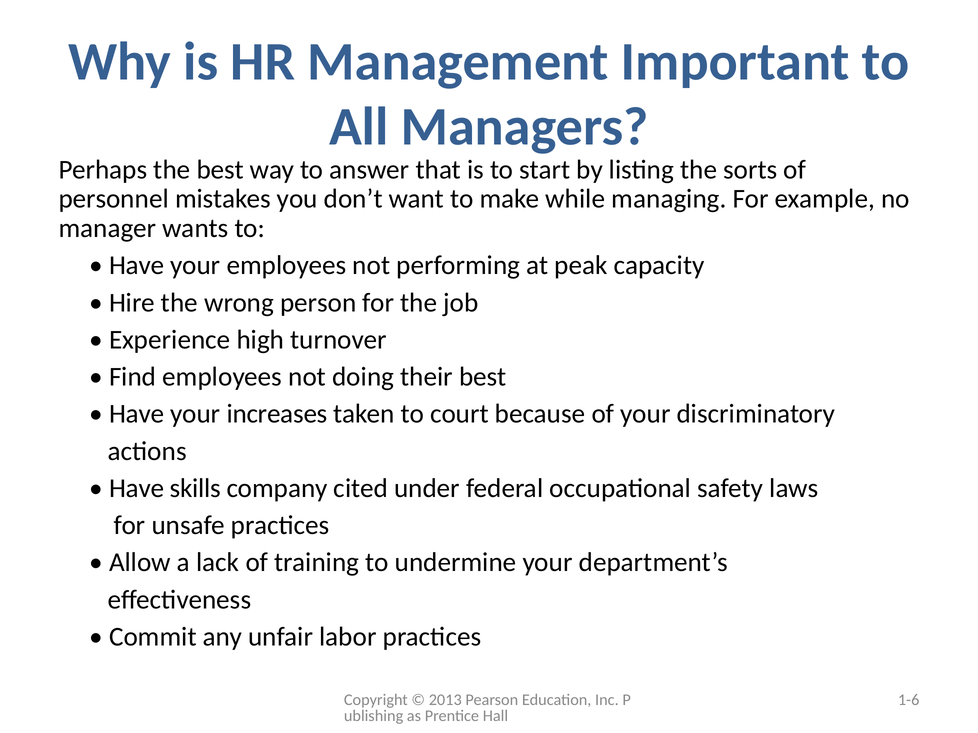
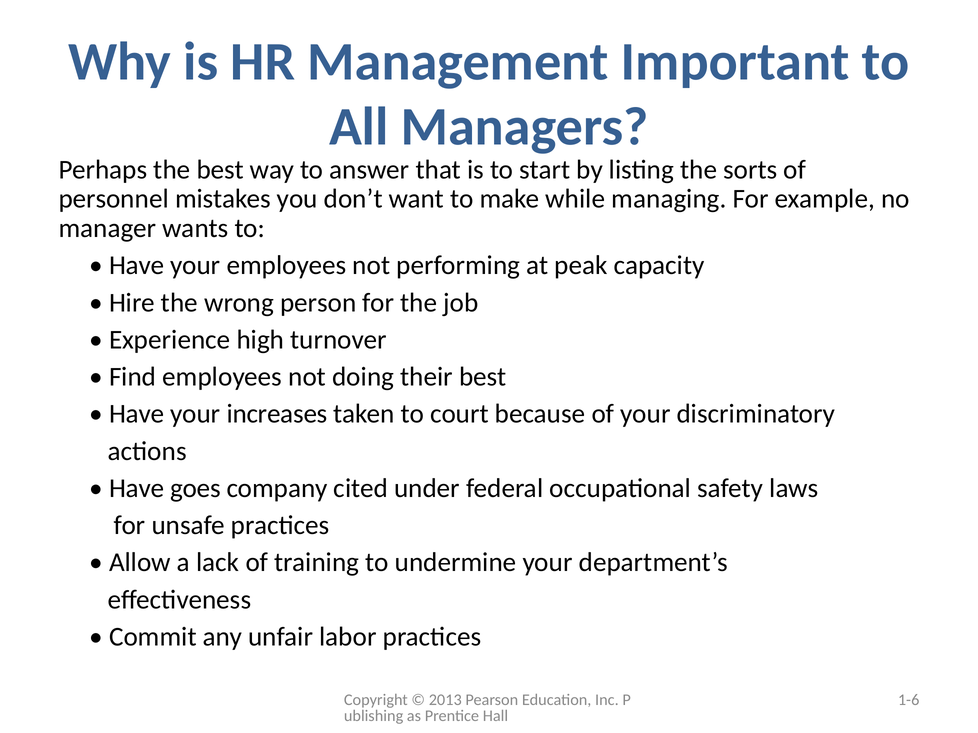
skills: skills -> goes (195, 489)
